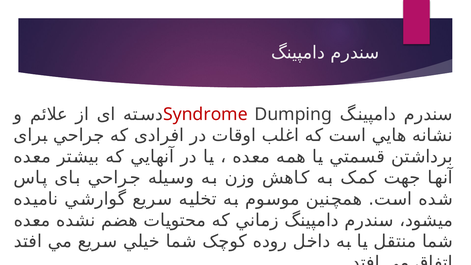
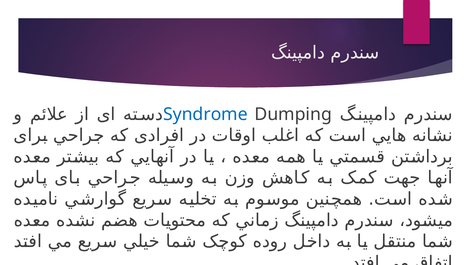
Syndrome colour: red -> blue (205, 114)
